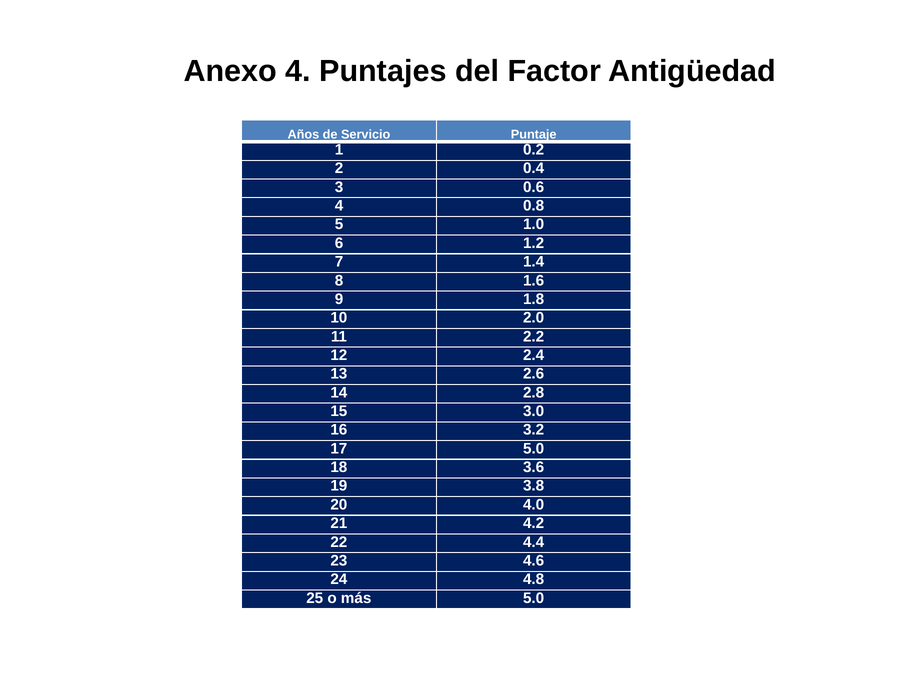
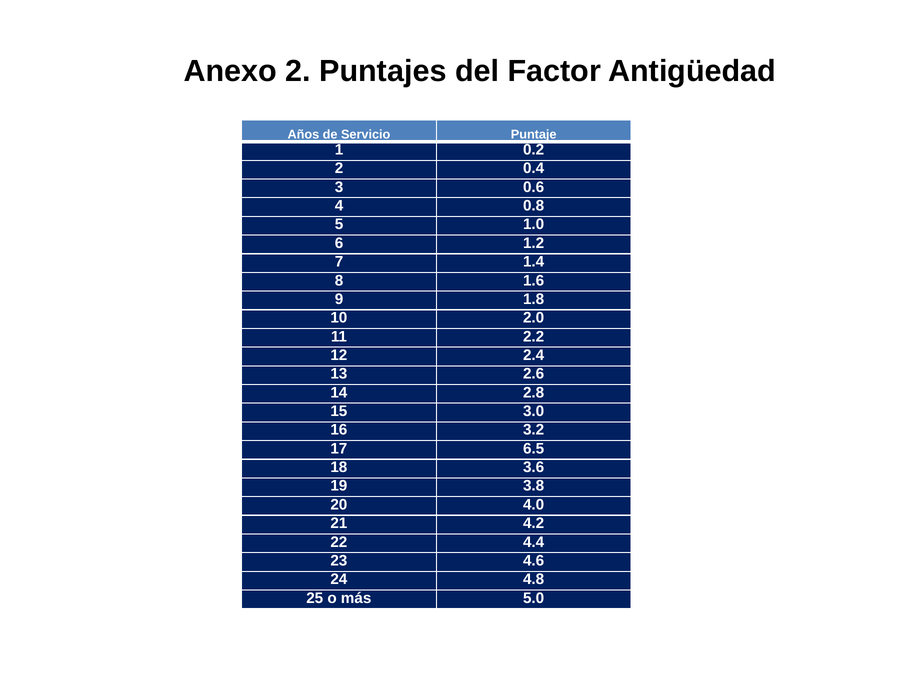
Anexo 4: 4 -> 2 (298, 71)
17 5.0: 5.0 -> 6.5 (534, 449)
